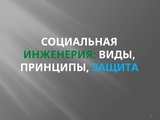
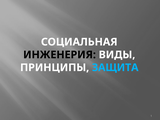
ИНЖЕНЕРИЯ colour: green -> black (60, 55)
